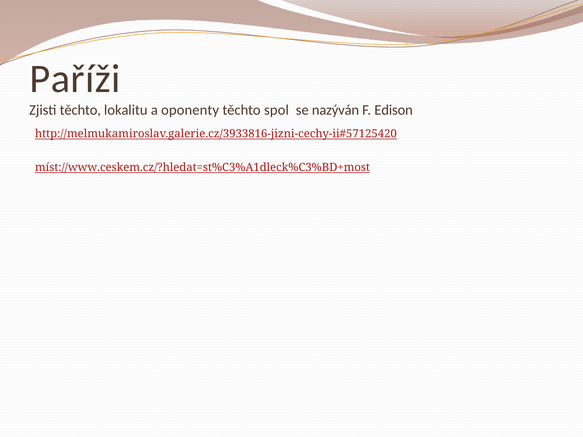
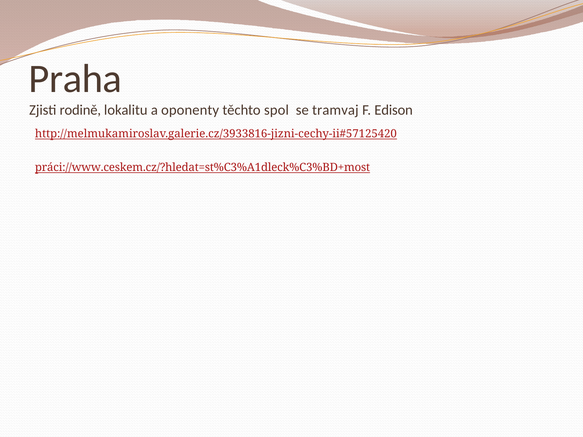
Paříži: Paříži -> Praha (75, 79)
Zjisti těchto: těchto -> rodině (80, 110)
nazýván: nazýván -> tramvaj (335, 110)
míst://www.ceskem.cz/?hledat=st%C3%A1dleck%C3%BD+most: míst://www.ceskem.cz/?hledat=st%C3%A1dleck%C3%BD+most -> práci://www.ceskem.cz/?hledat=st%C3%A1dleck%C3%BD+most (203, 168)
